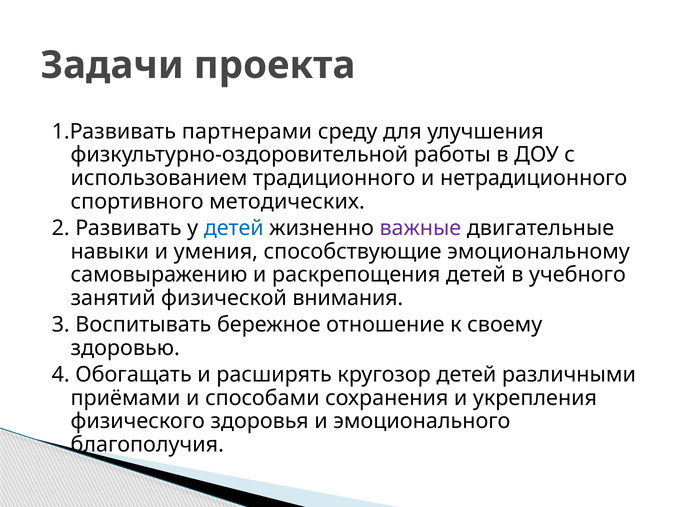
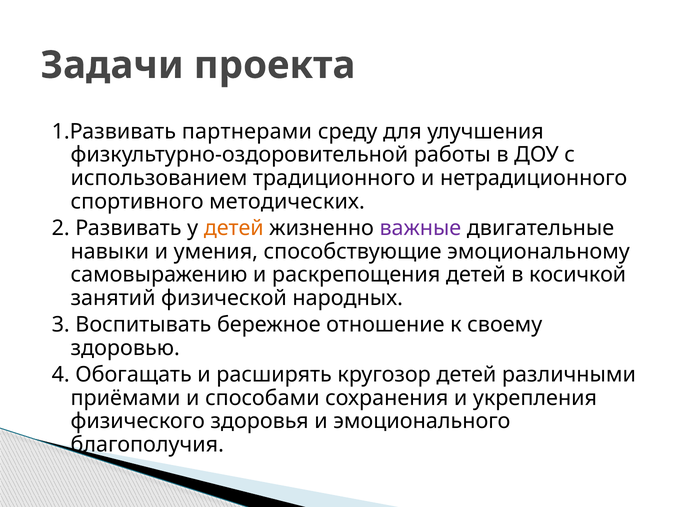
детей colour: blue -> orange (234, 228)
учебного: учебного -> косичкой (578, 274)
внимания: внимания -> народных (348, 298)
